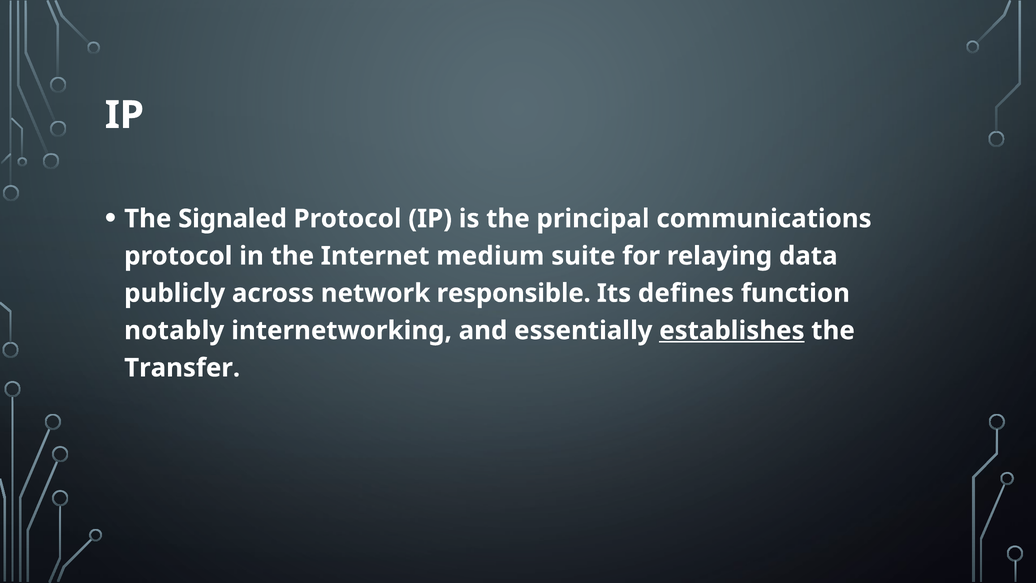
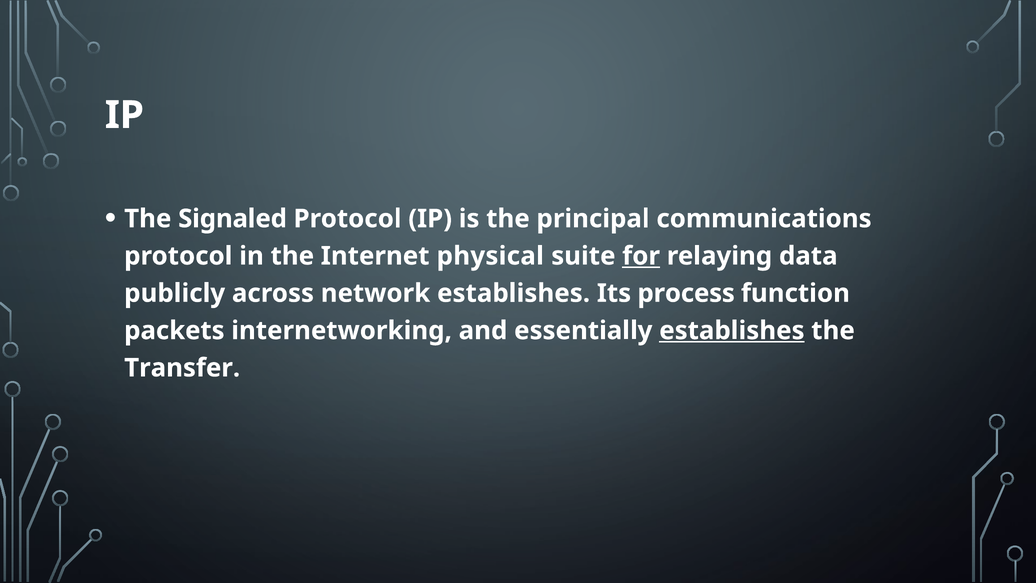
medium: medium -> physical (490, 256)
for underline: none -> present (641, 256)
network responsible: responsible -> establishes (514, 293)
defines: defines -> process (686, 293)
notably: notably -> packets (174, 330)
